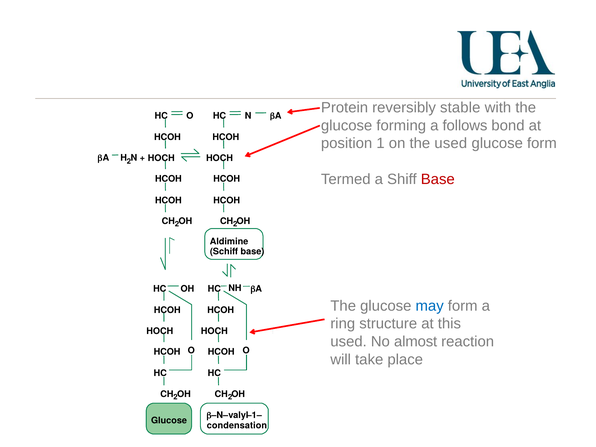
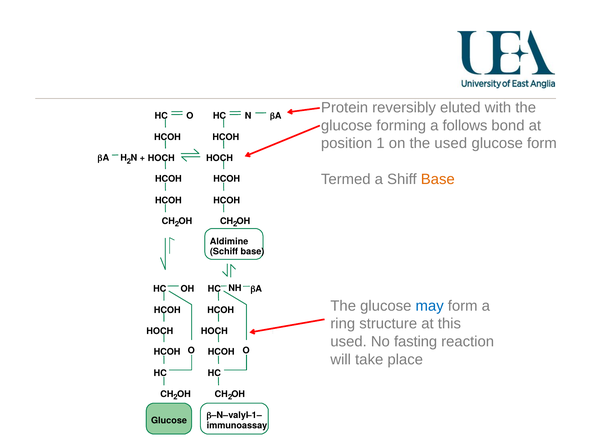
stable: stable -> eluted (460, 108)
Base colour: red -> orange (438, 179)
almost: almost -> fasting (416, 342)
condensation: condensation -> immunoassay (237, 425)
